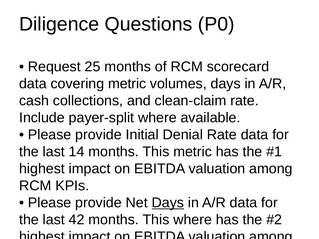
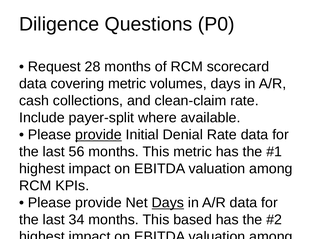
25: 25 -> 28 (93, 67)
provide underline: none -> present (98, 135)
14: 14 -> 56 (77, 152)
42: 42 -> 34 (77, 220)
This where: where -> based (193, 220)
